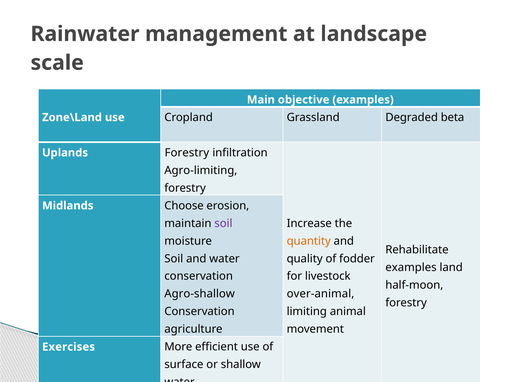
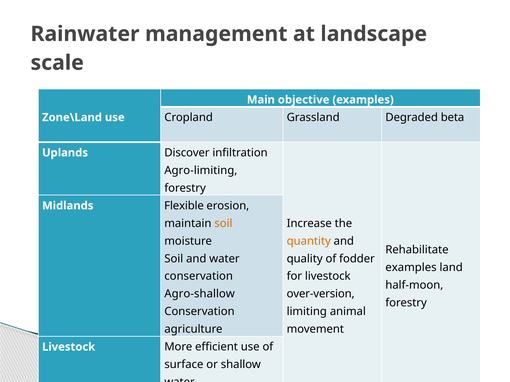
Uplands Forestry: Forestry -> Discover (187, 153)
Choose: Choose -> Flexible (184, 206)
soil colour: purple -> orange (223, 224)
over-animal: over-animal -> over-version (321, 294)
Exercises: Exercises -> Livestock (69, 347)
